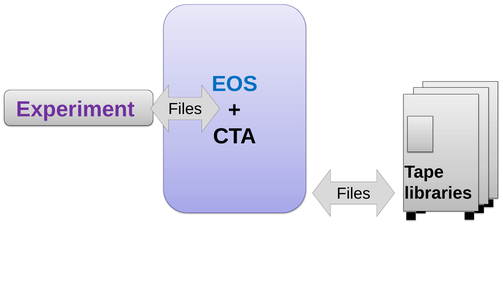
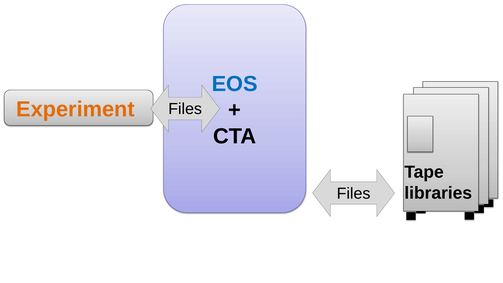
Experiment colour: purple -> orange (76, 109)
